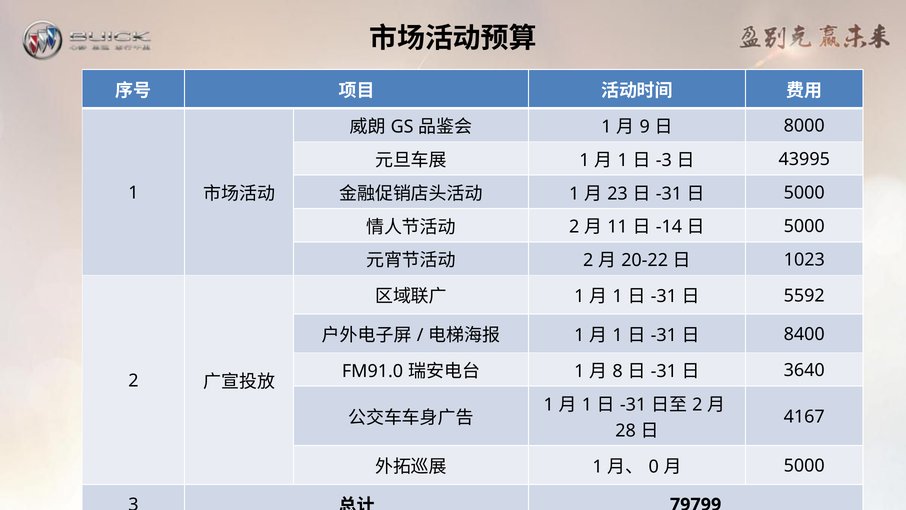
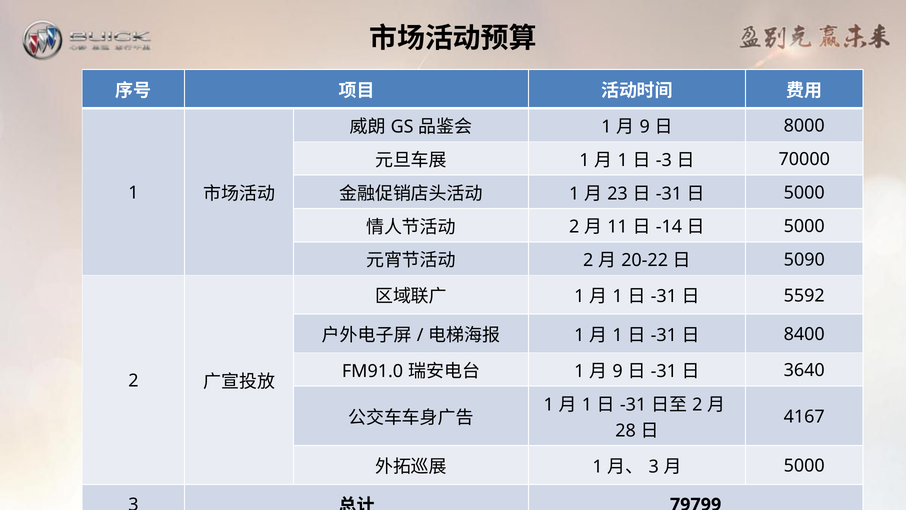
43995: 43995 -> 70000 (804, 159)
1023: 1023 -> 5090 (804, 259)
8: 8 -> 9 (618, 371)
0: 0 -> 3 (654, 466)
